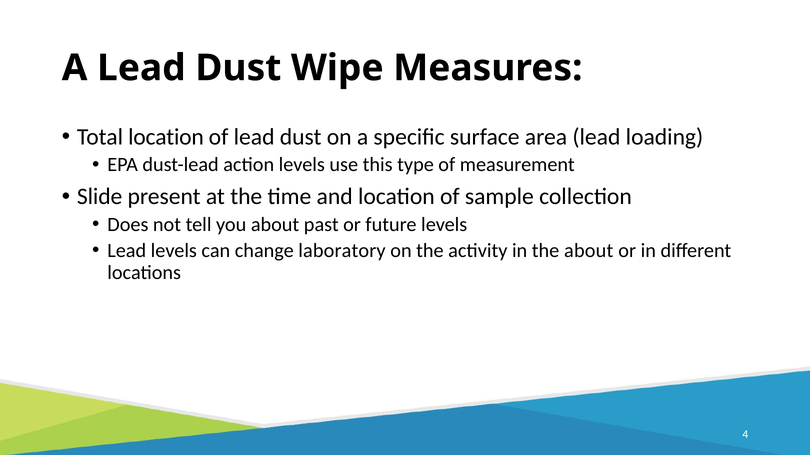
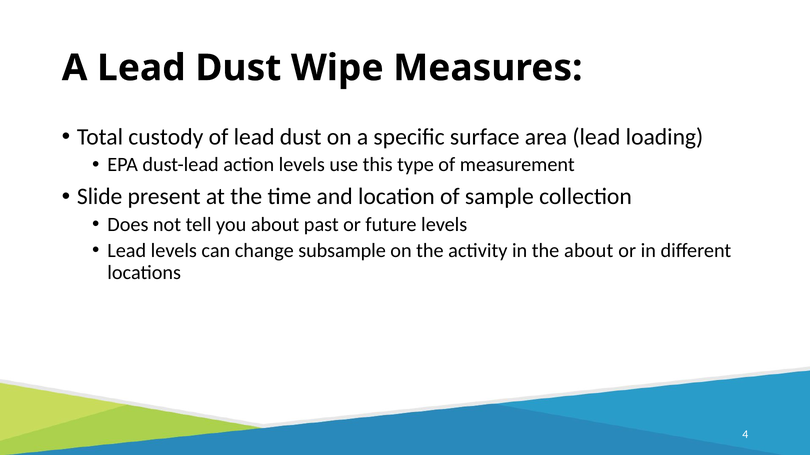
Total location: location -> custody (166, 137)
laboratory: laboratory -> subsample (342, 251)
